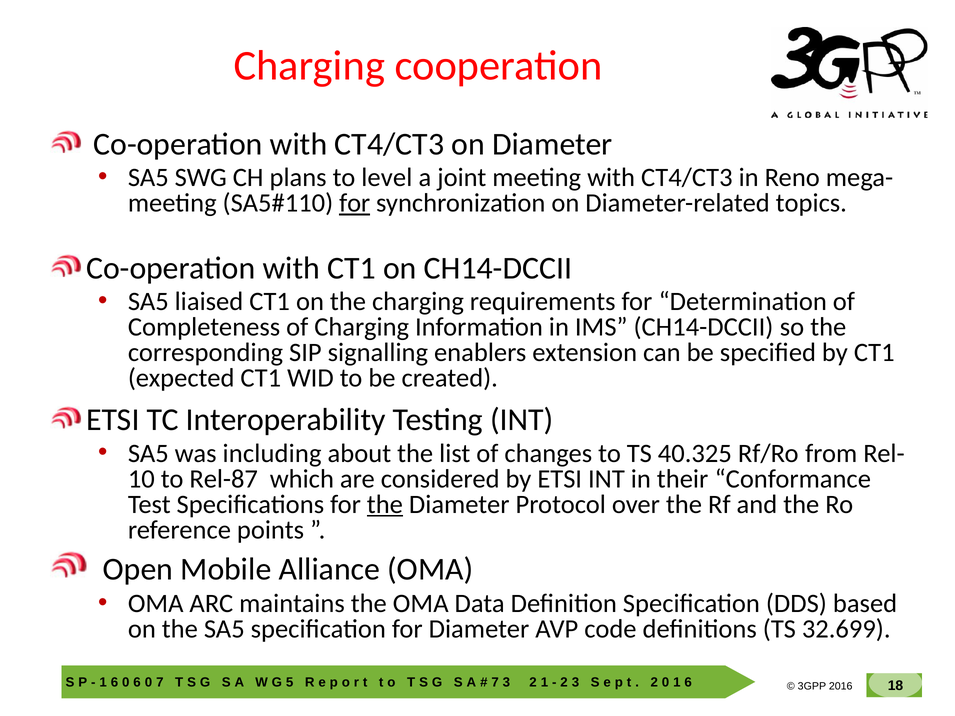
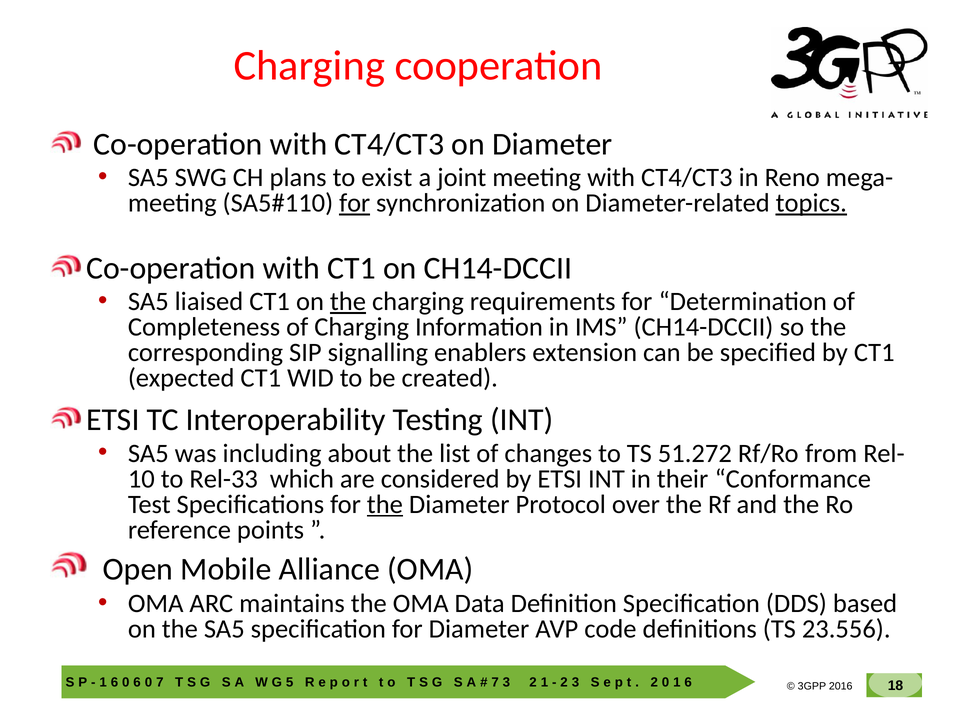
level: level -> exist (387, 178)
topics underline: none -> present (811, 203)
the underline: none -> present (348, 302)
40.325: 40.325 -> 51.272 (695, 453)
Rel-87: Rel-87 -> Rel-33 (224, 479)
32.699: 32.699 -> 23.556 (846, 629)
